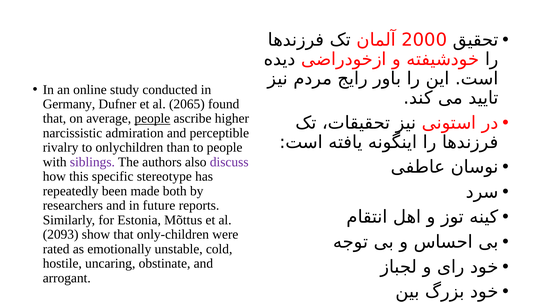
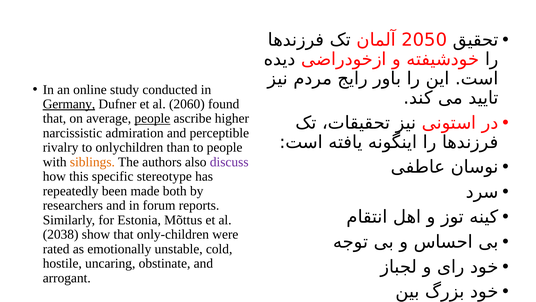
2000: 2000 -> 2050 (424, 40)
Germany underline: none -> present (69, 104)
2065: 2065 -> 2060 (187, 104)
siblings colour: purple -> orange (92, 162)
future: future -> forum (159, 205)
2093: 2093 -> 2038 (61, 234)
